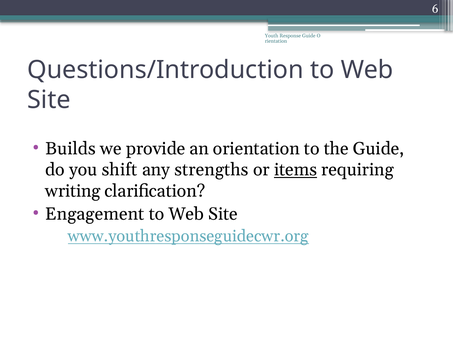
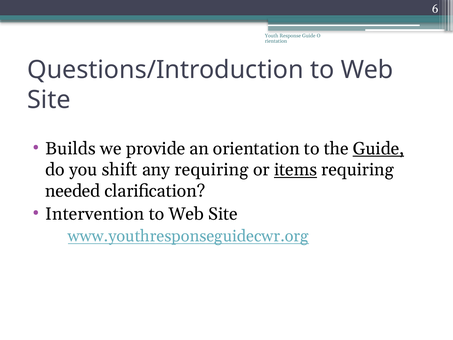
Guide underline: none -> present (378, 149)
any strengths: strengths -> requiring (211, 170)
writing: writing -> needed (73, 191)
Engagement: Engagement -> Intervention (95, 214)
